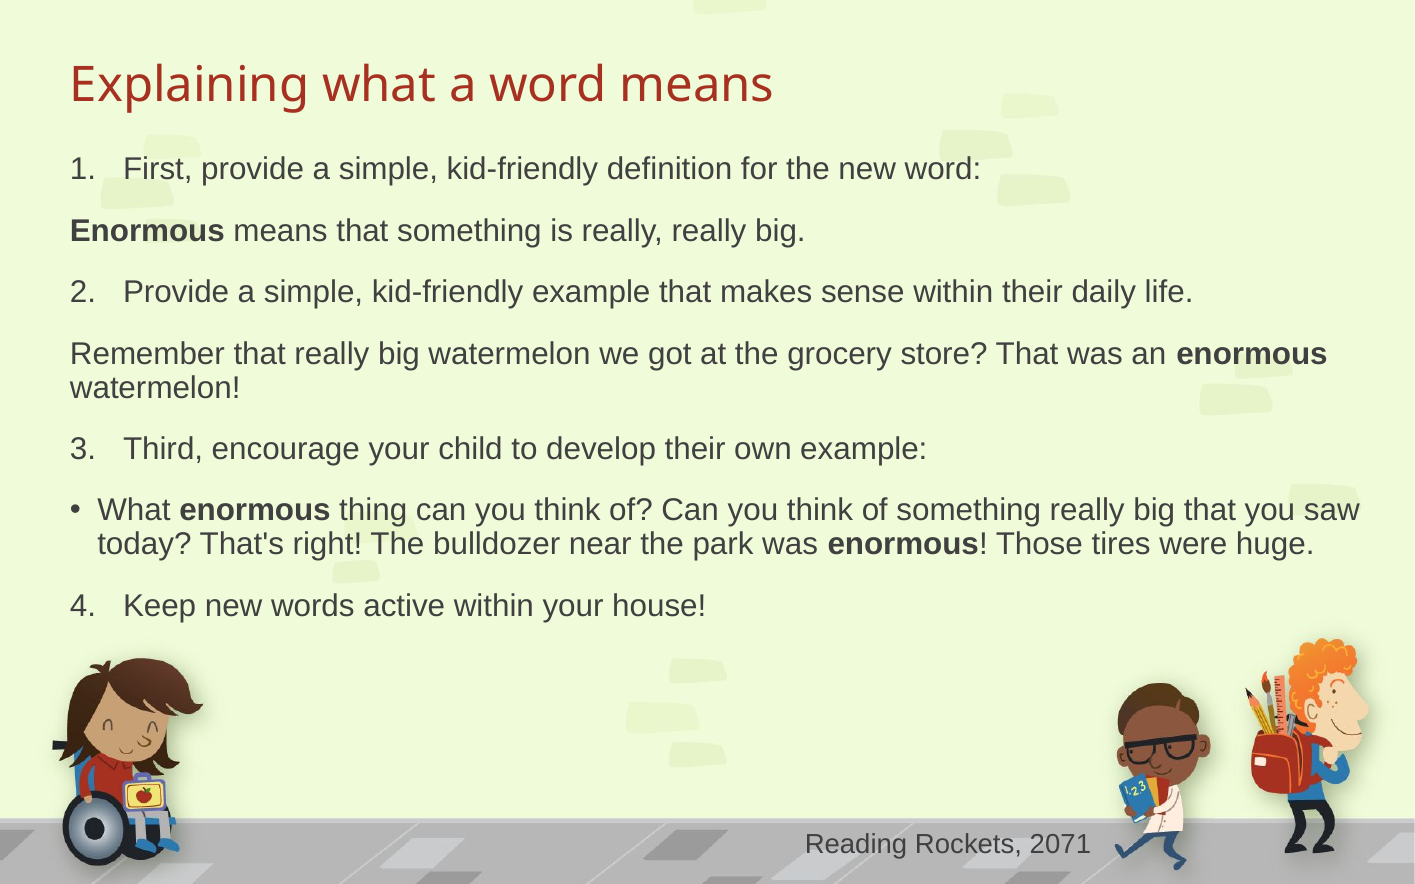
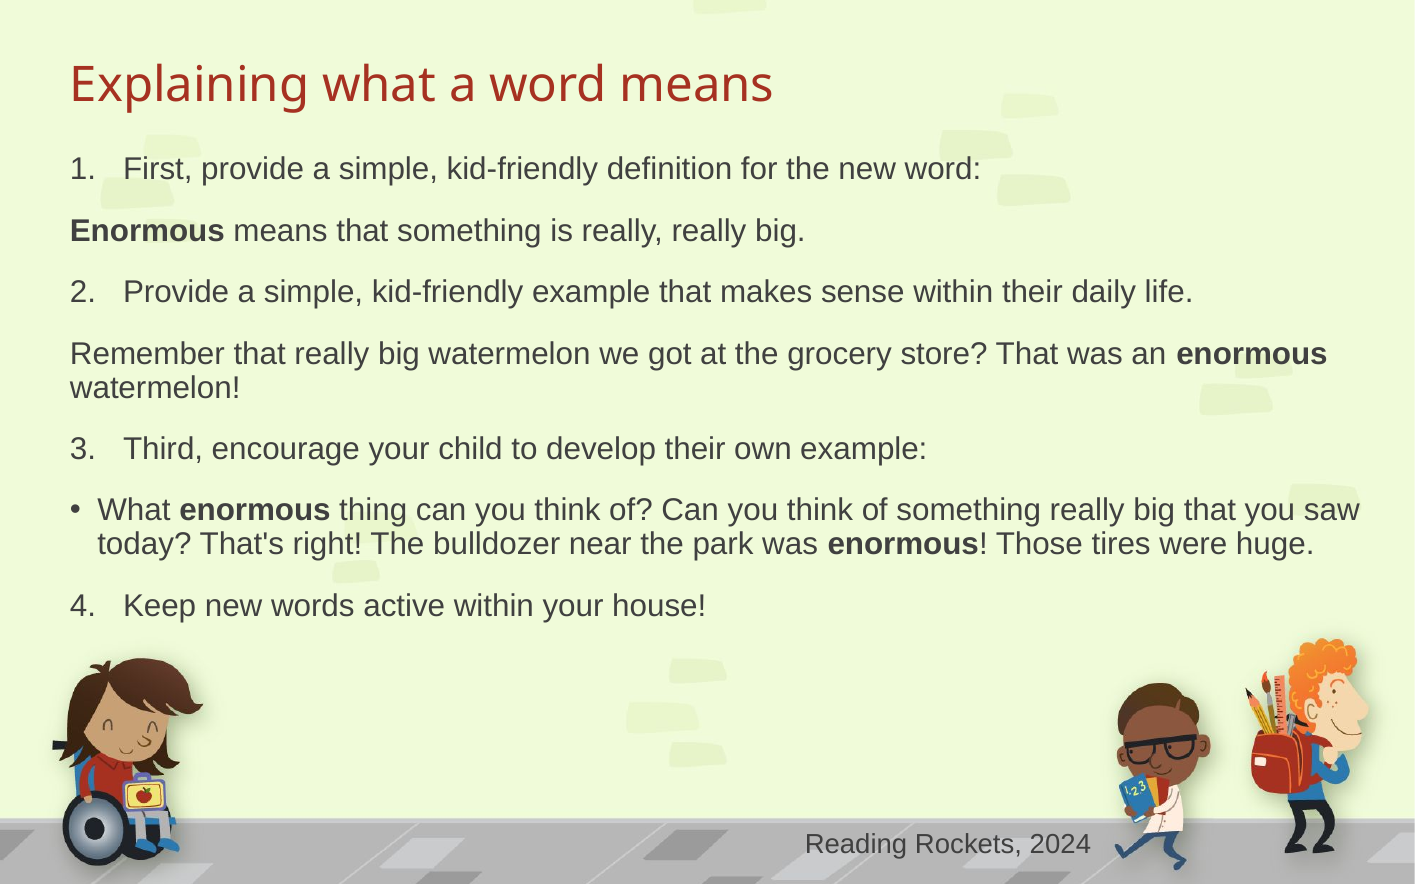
2071: 2071 -> 2024 (1060, 845)
